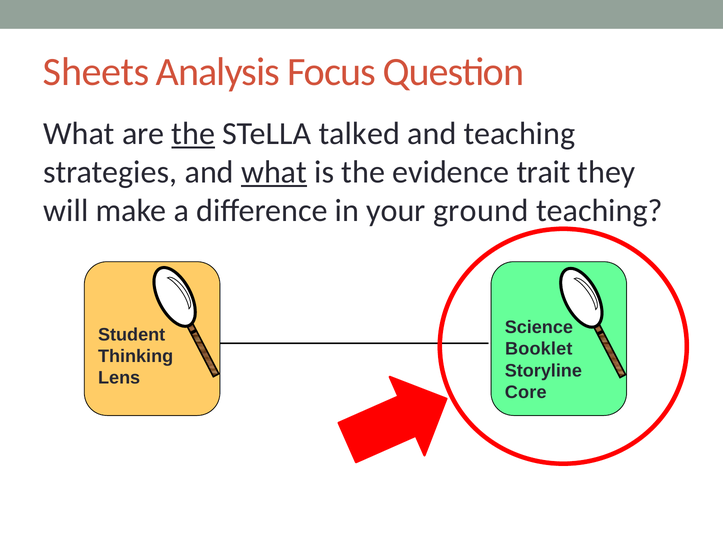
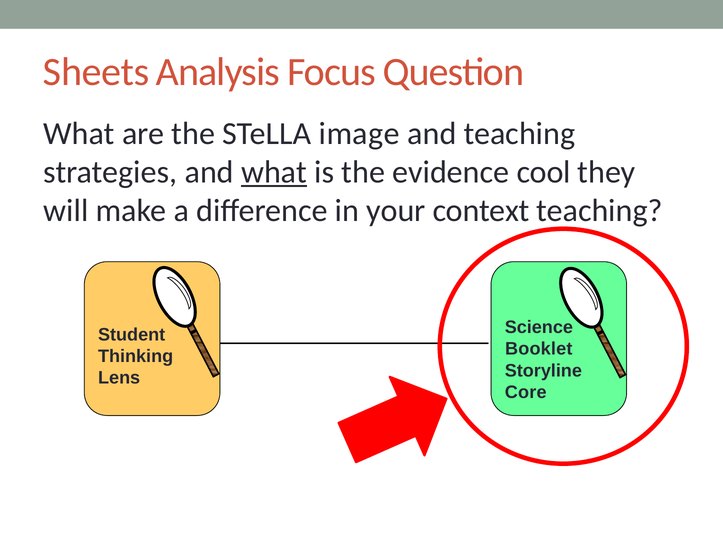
the underline: present -> none (193, 134)
talked: talked -> image (359, 134)
trait: trait -> cool (544, 172)
ground: ground -> context (481, 211)
